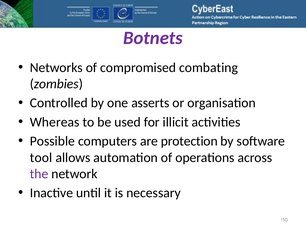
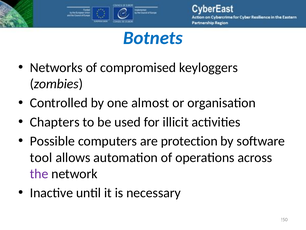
Botnets colour: purple -> blue (153, 38)
combating: combating -> keyloggers (209, 67)
asserts: asserts -> almost (150, 103)
Whereas: Whereas -> Chapters (55, 122)
